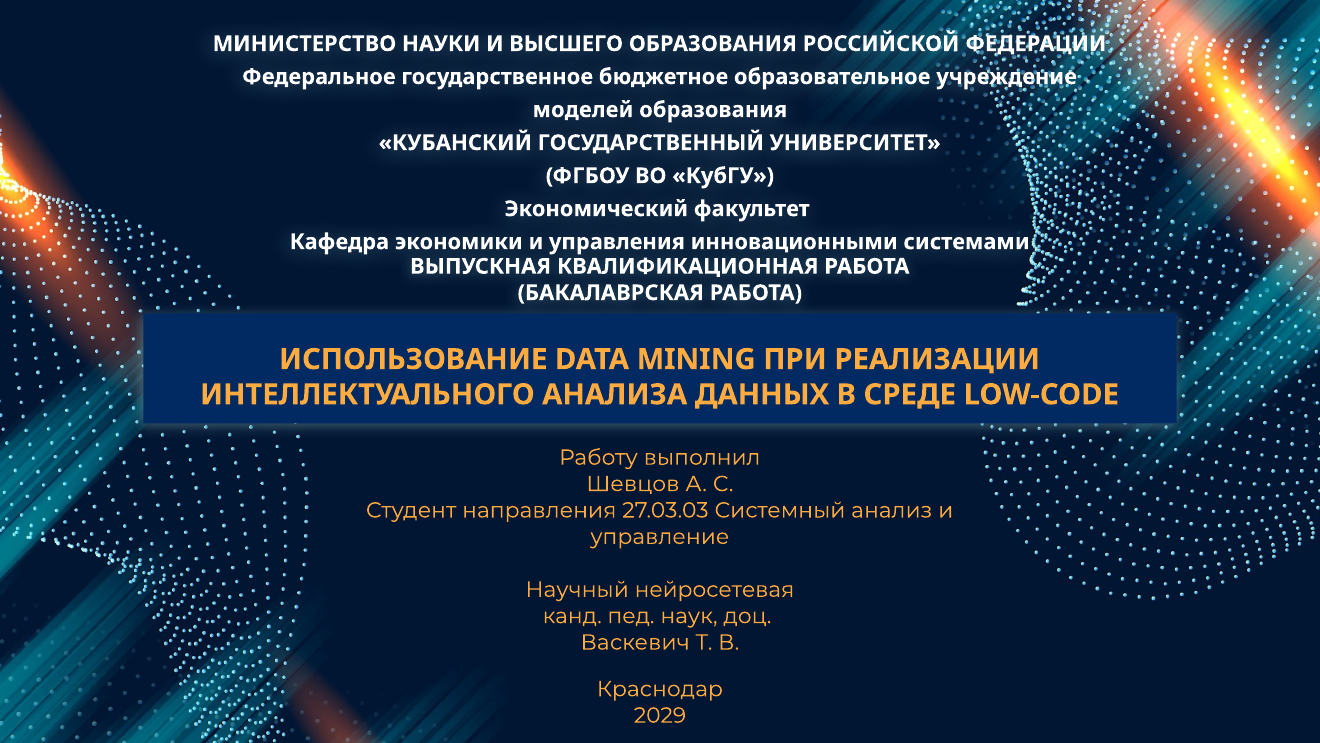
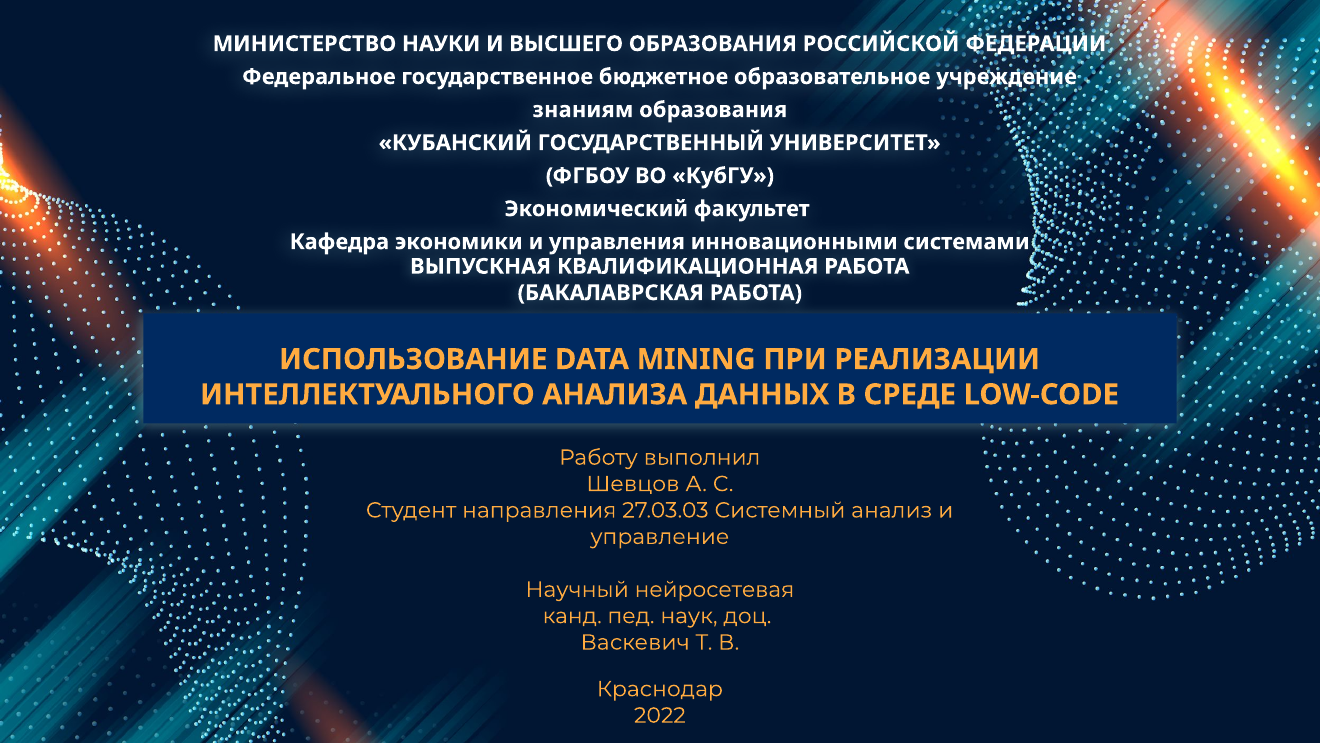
моделей: моделей -> знаниям (583, 110)
2029: 2029 -> 2022 (660, 715)
